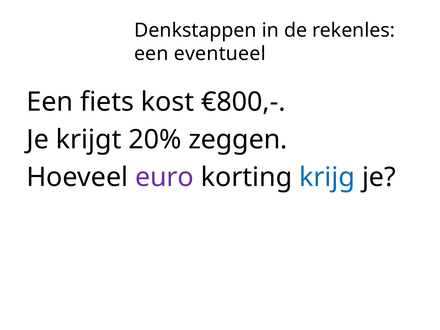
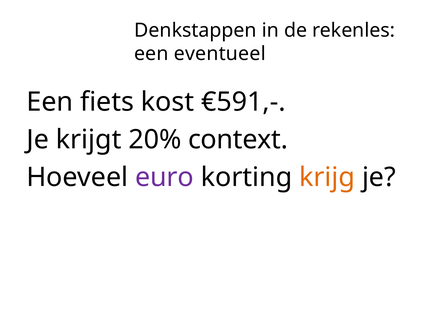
€800,-: €800,- -> €591,- (243, 102)
zeggen: zeggen -> context (238, 140)
krijg colour: blue -> orange (327, 177)
